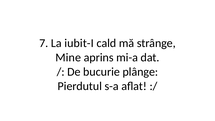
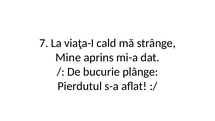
iubit-I: iubit-I -> viaţa-I (79, 43)
